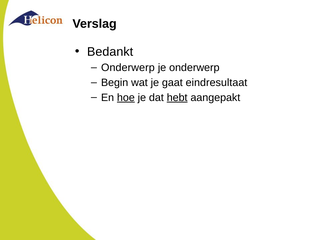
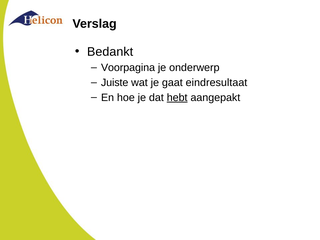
Onderwerp: Onderwerp -> Voorpagina (128, 68)
Begin: Begin -> Juiste (115, 83)
hoe underline: present -> none (126, 98)
